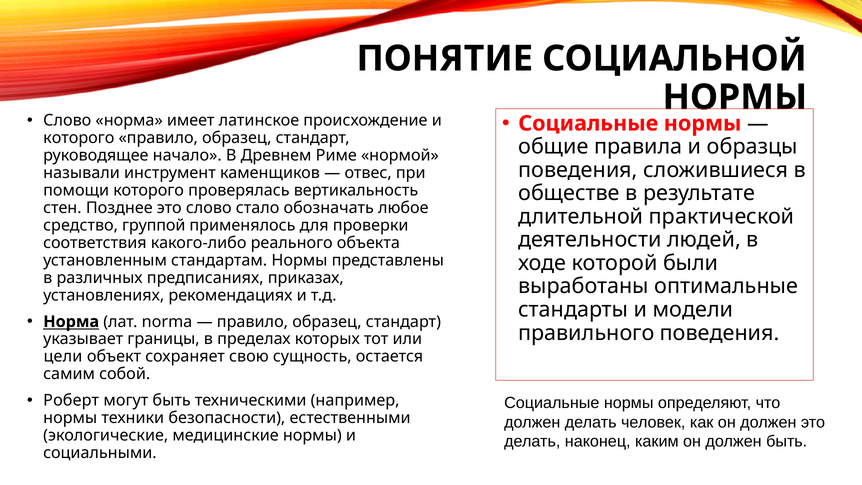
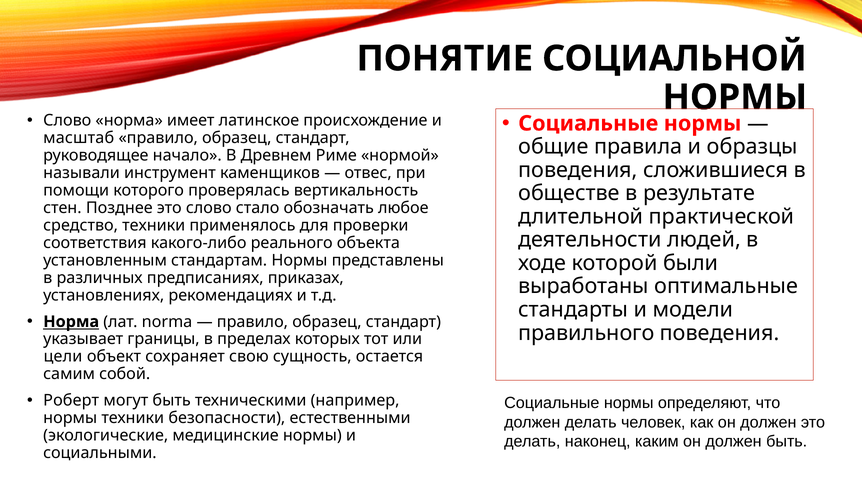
которого: которого -> масштаб (79, 138)
средство группой: группой -> техники (154, 225)
